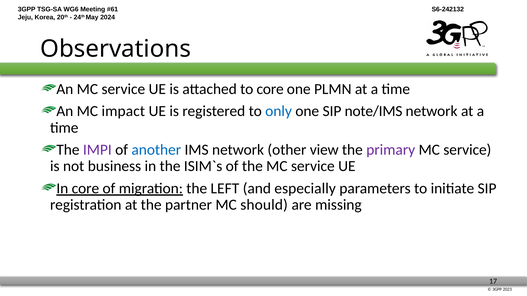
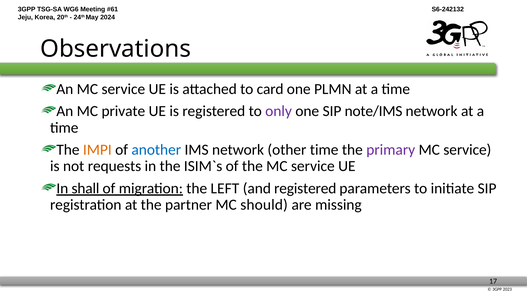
to core: core -> card (270, 89)
impact: impact -> private (123, 111)
only colour: blue -> purple (279, 111)
IMPI colour: purple -> orange (97, 150)
other view: view -> time (324, 150)
business: business -> requests (114, 167)
In core: core -> shall (85, 189)
and especially: especially -> registered (305, 189)
